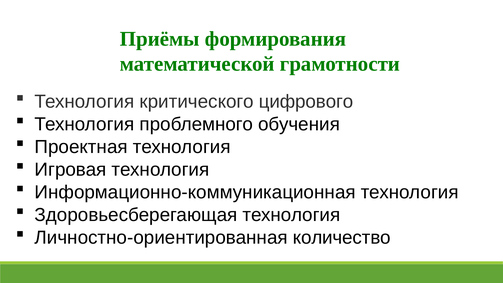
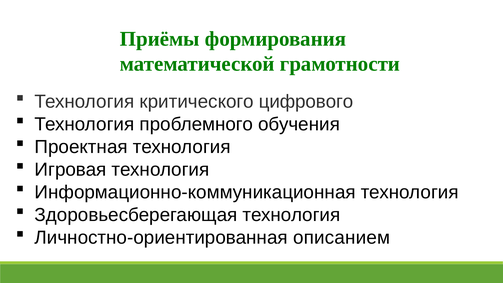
количество: количество -> описанием (342, 238)
